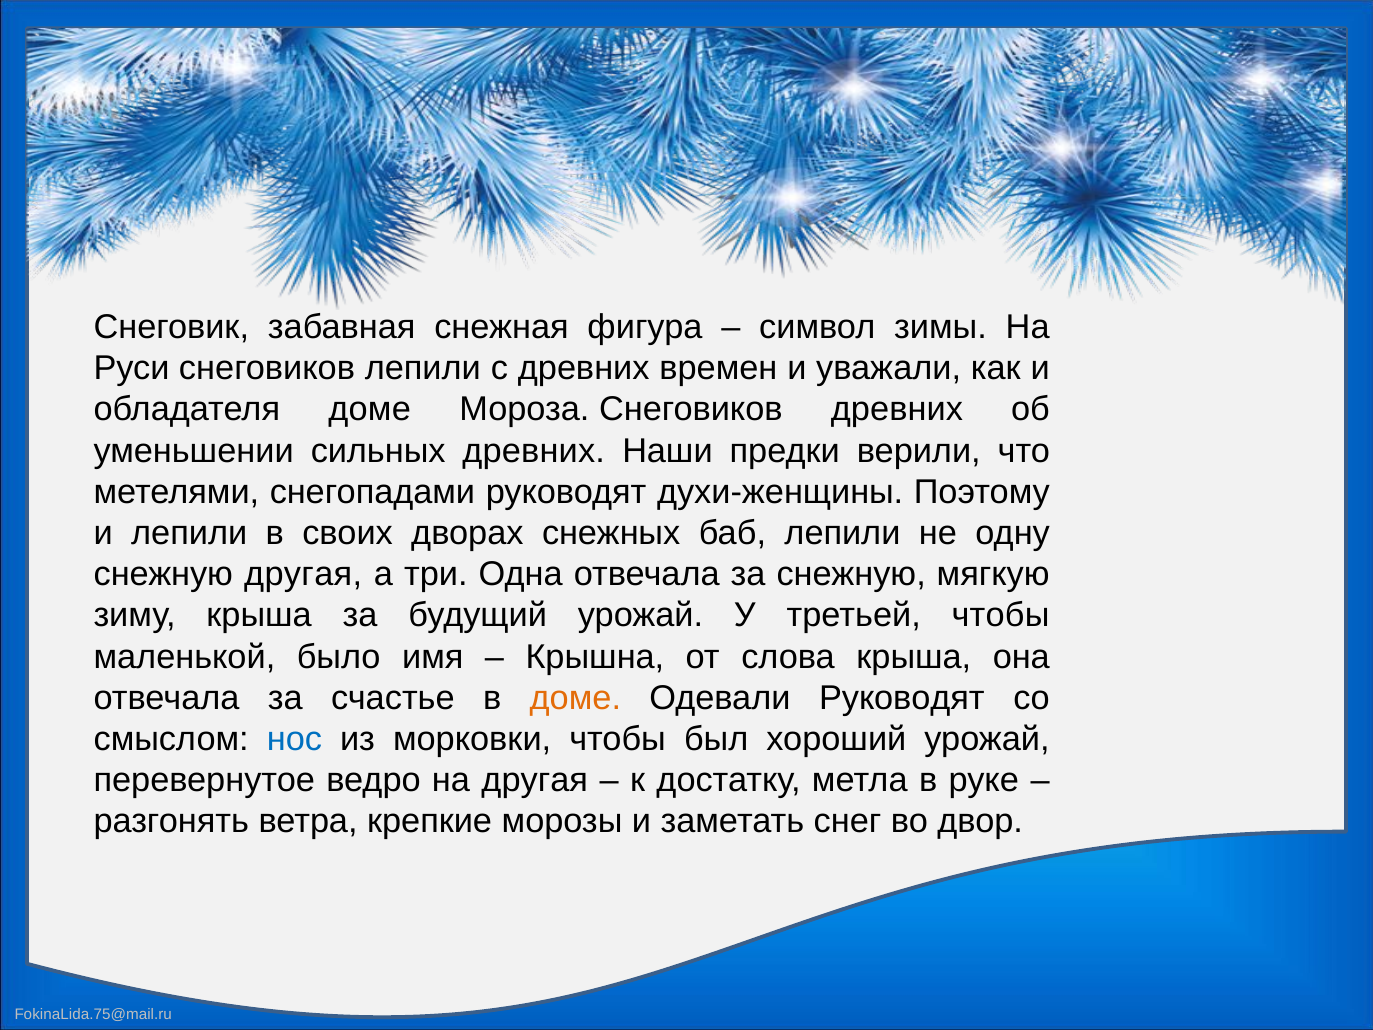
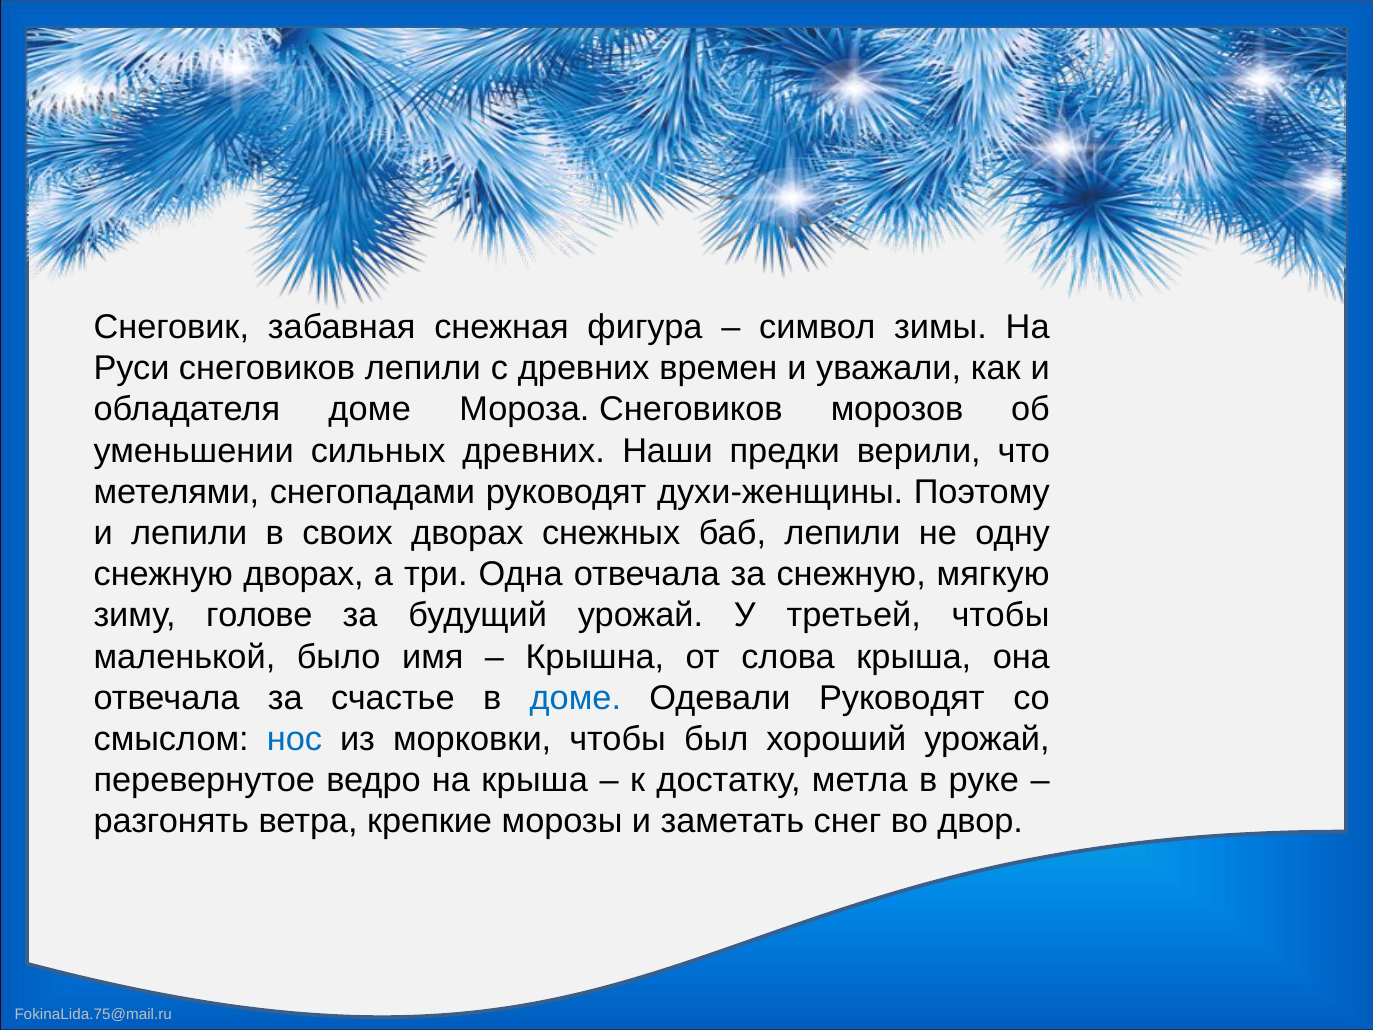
Снеговиков древних: древних -> морозов (897, 410)
снежную другая: другая -> дворах (304, 574)
зиму крыша: крыша -> голове (259, 615)
доме colour: orange -> blue (575, 698)
на другая: другая -> крыша (535, 780)
